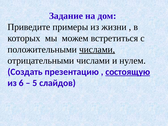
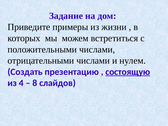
числами underline: present -> none (97, 49)
6: 6 -> 4 (21, 83)
5: 5 -> 8 (35, 83)
